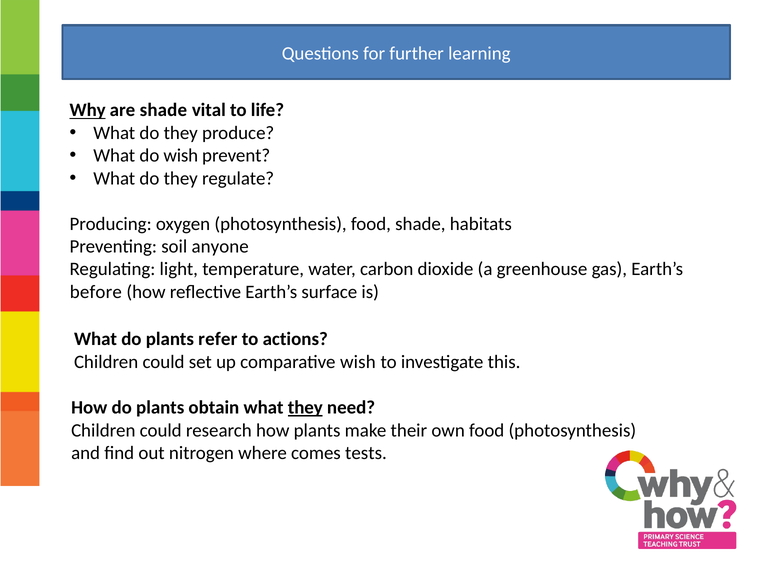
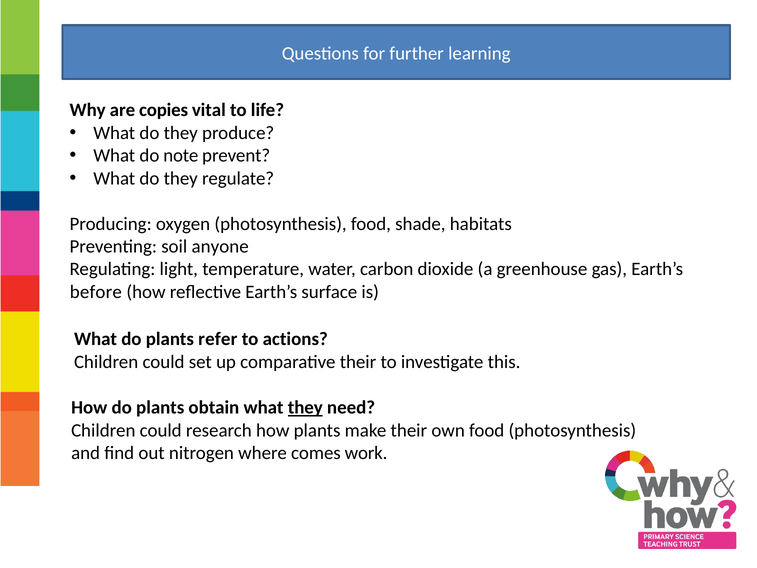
Why underline: present -> none (88, 110)
are shade: shade -> copies (164, 110)
do wish: wish -> note (181, 156)
comparative wish: wish -> their (358, 362)
tests: tests -> work (366, 453)
